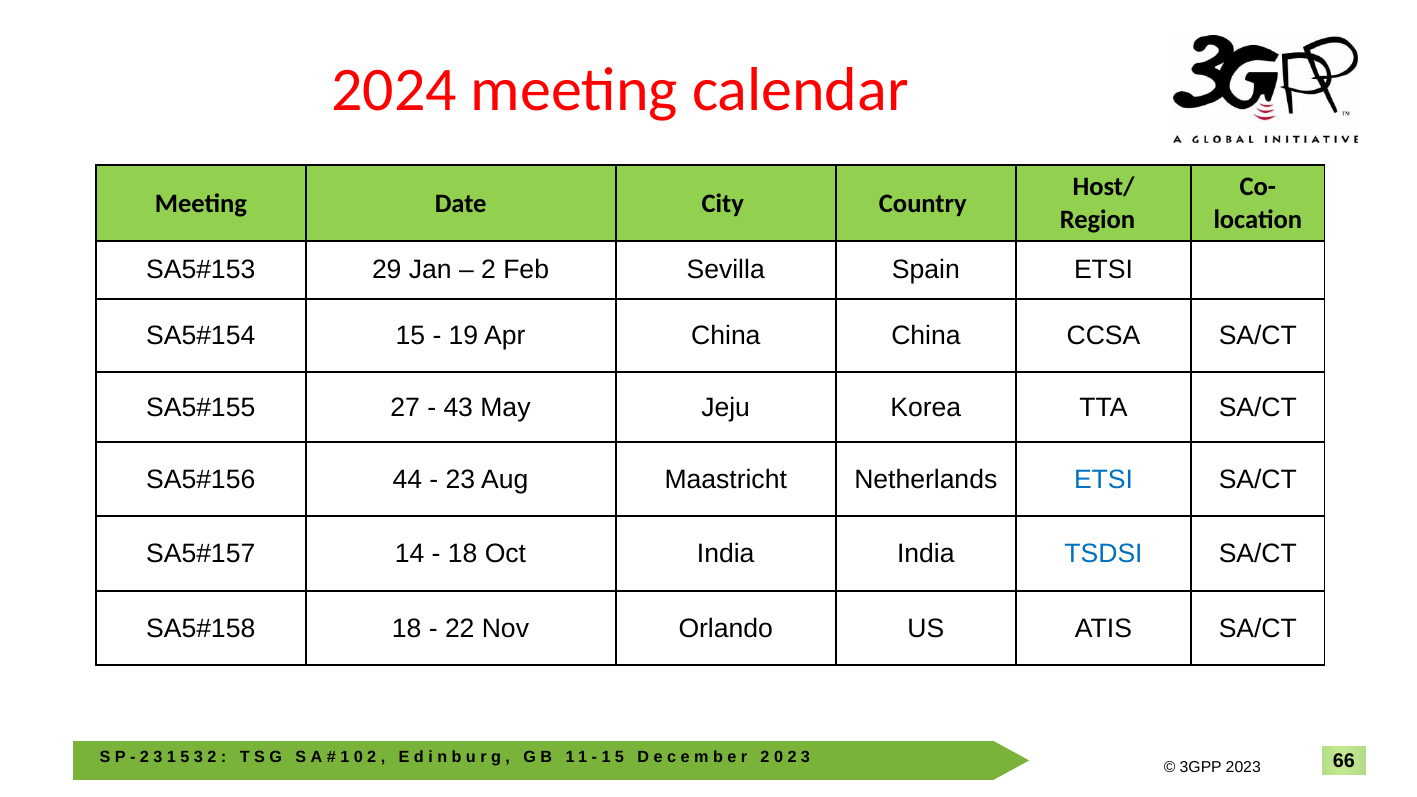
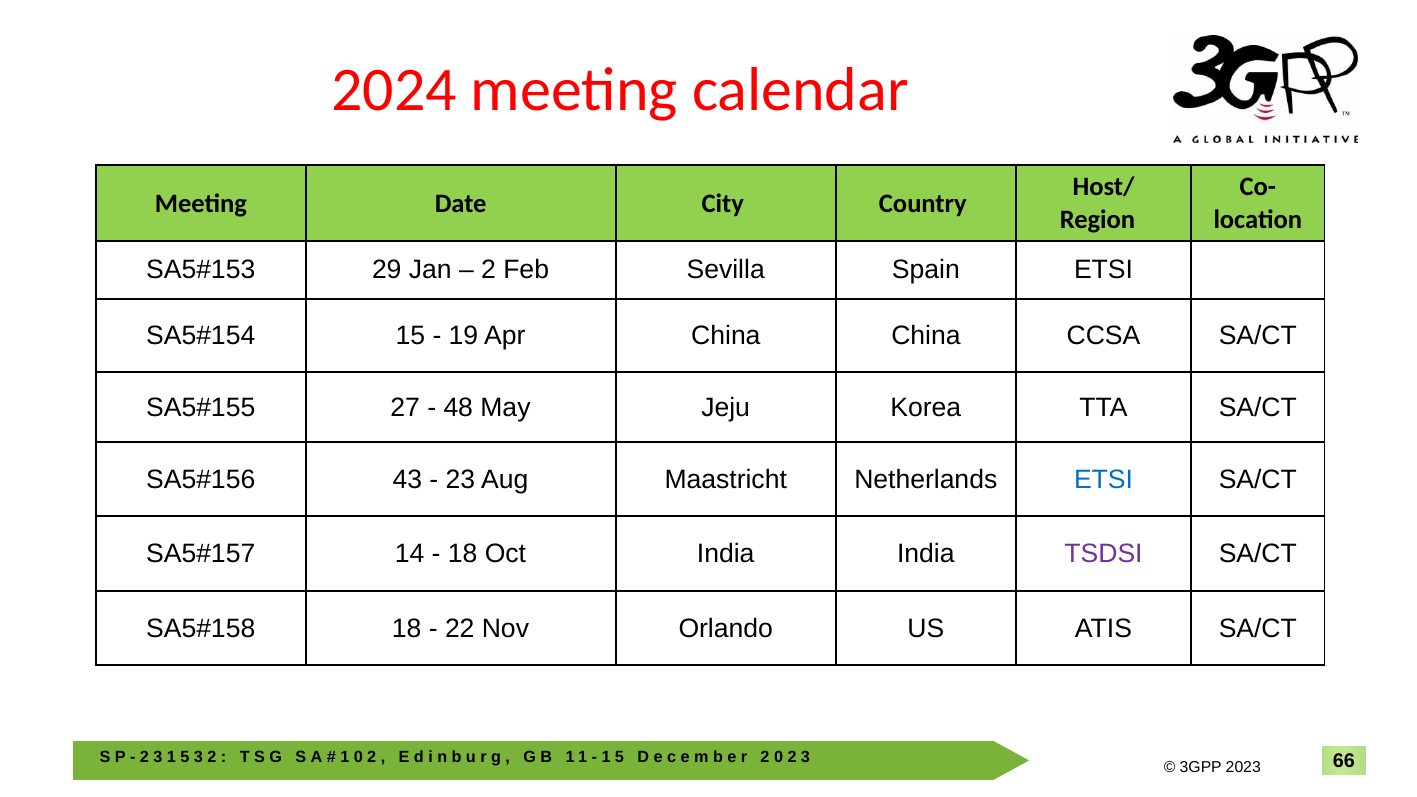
43: 43 -> 48 (458, 407)
44: 44 -> 43 (407, 480)
TSDSI colour: blue -> purple (1104, 554)
